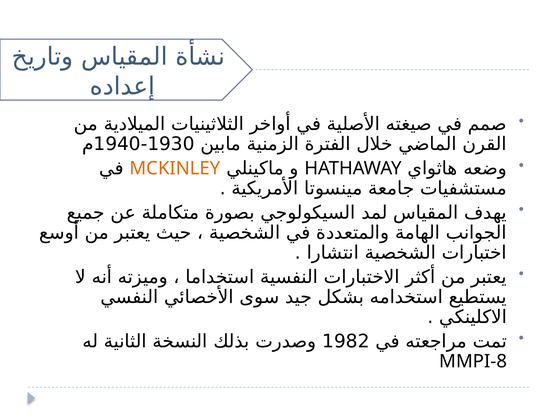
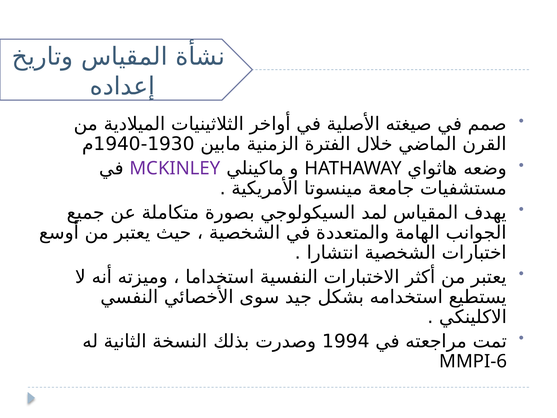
MCKINLEY colour: orange -> purple (175, 168)
1982: 1982 -> 1994 (346, 341)
MMPI-8: MMPI-8 -> MMPI-6 (473, 361)
